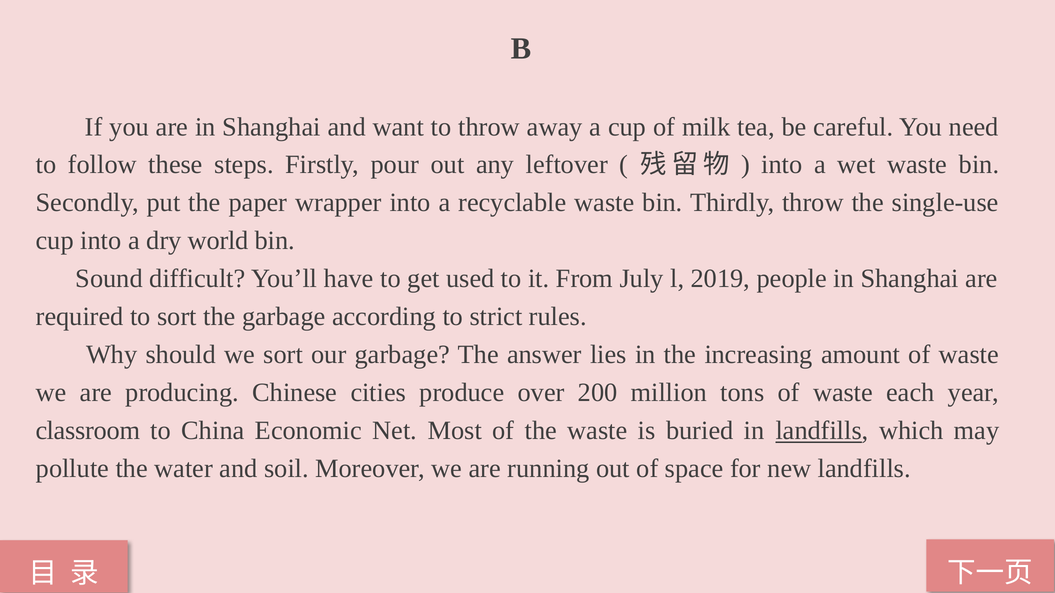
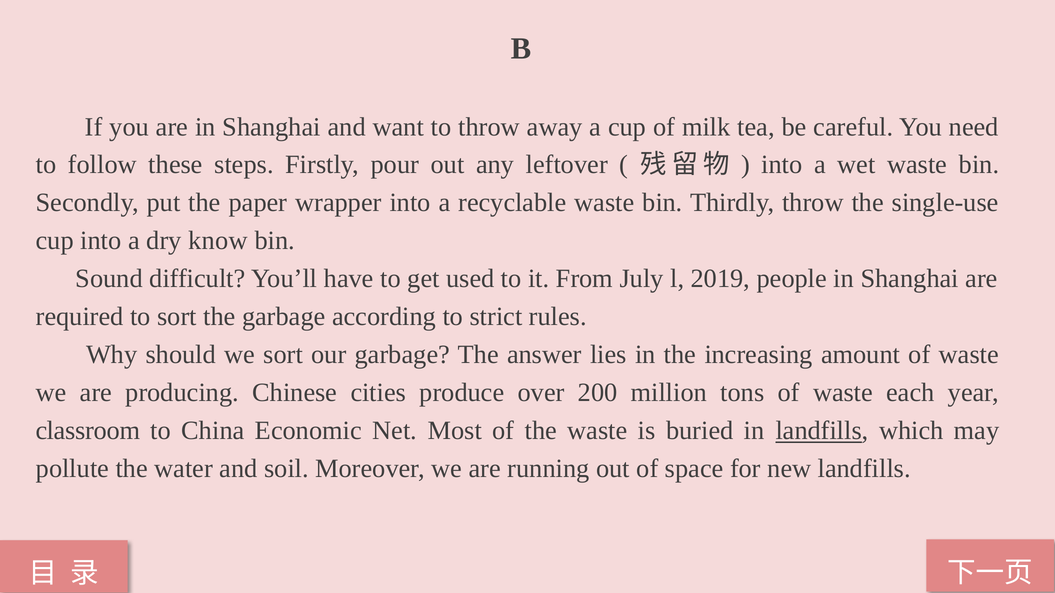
world: world -> know (218, 241)
